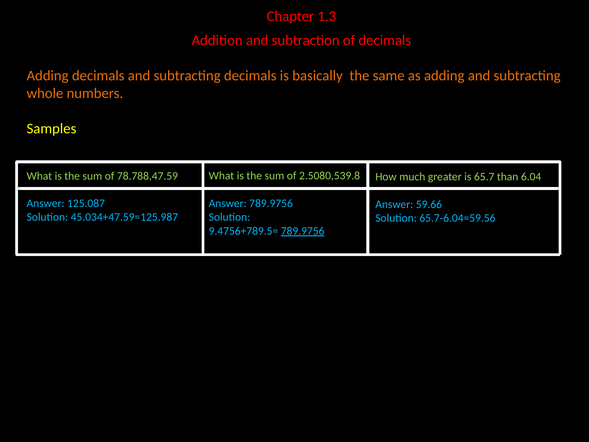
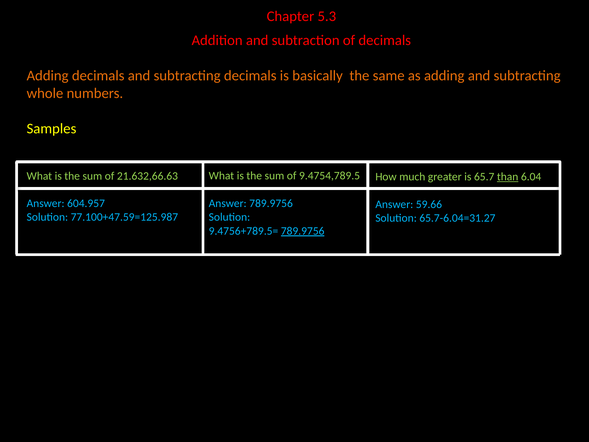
1.3: 1.3 -> 5.3 (327, 16)
2.5080,539.8: 2.5080,539.8 -> 9.4754,789.5 (330, 176)
78.788,47.59: 78.788,47.59 -> 21.632,66.63 (147, 176)
than underline: none -> present (508, 177)
125.087: 125.087 -> 604.957 (86, 203)
45.034+47.59=125.987: 45.034+47.59=125.987 -> 77.100+47.59=125.987 (124, 217)
65.7-6.04=59.56: 65.7-6.04=59.56 -> 65.7-6.04=31.27 (457, 218)
